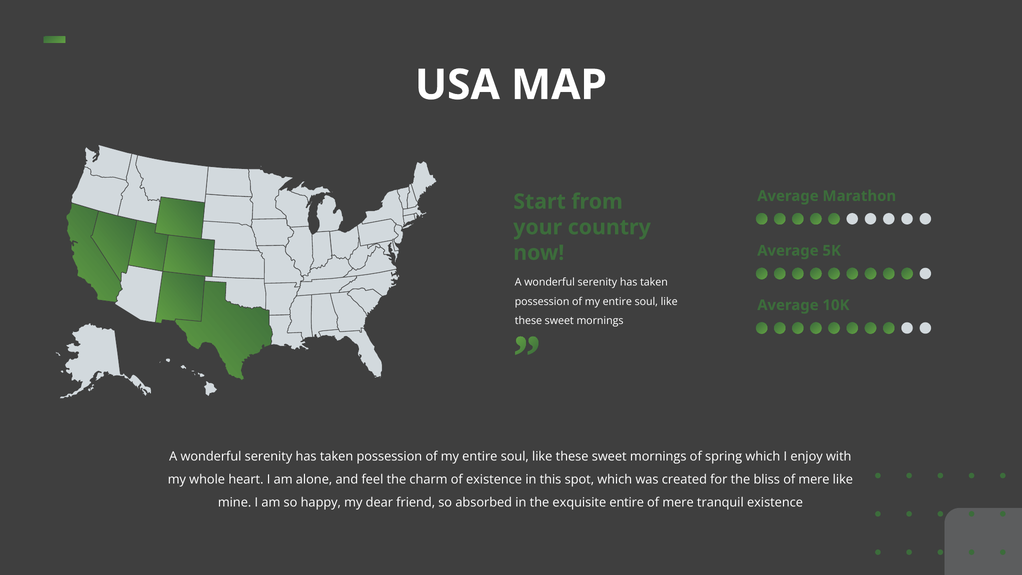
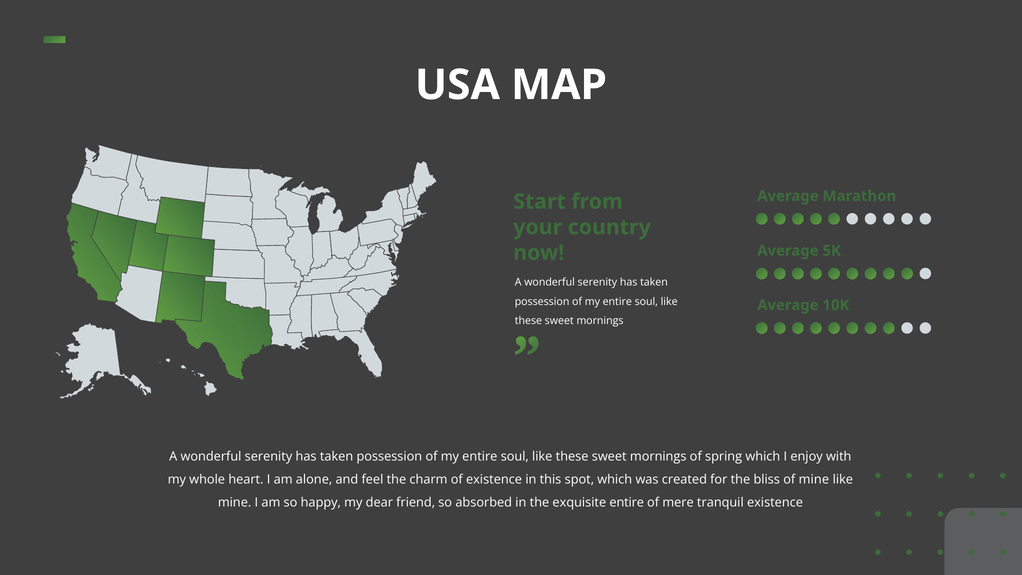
bliss of mere: mere -> mine (814, 480)
